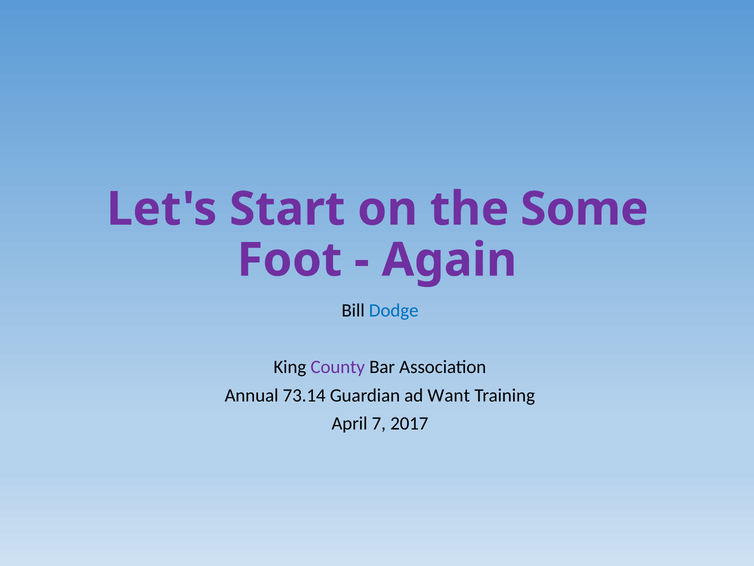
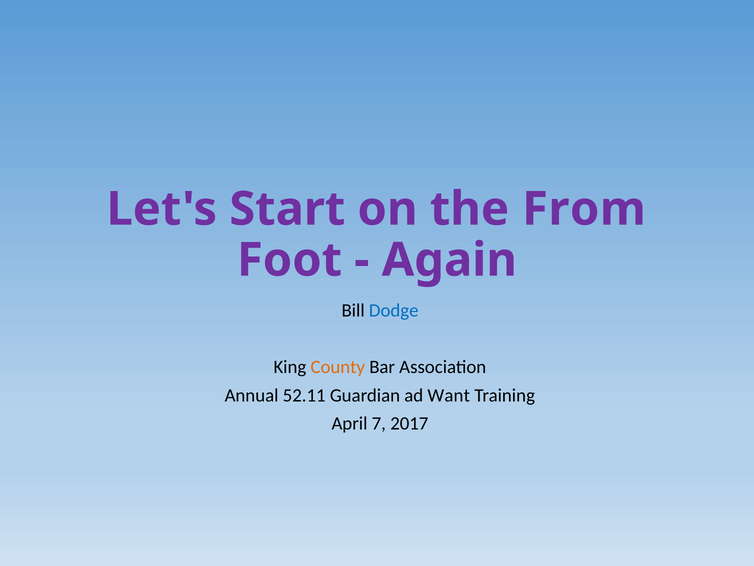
Some: Some -> From (584, 209)
County colour: purple -> orange (338, 367)
73.14: 73.14 -> 52.11 (304, 395)
